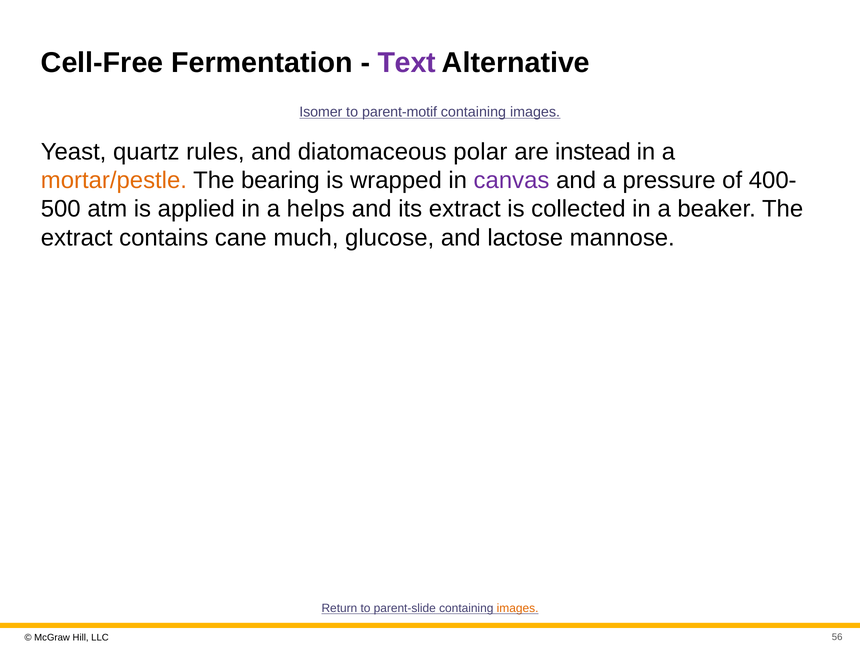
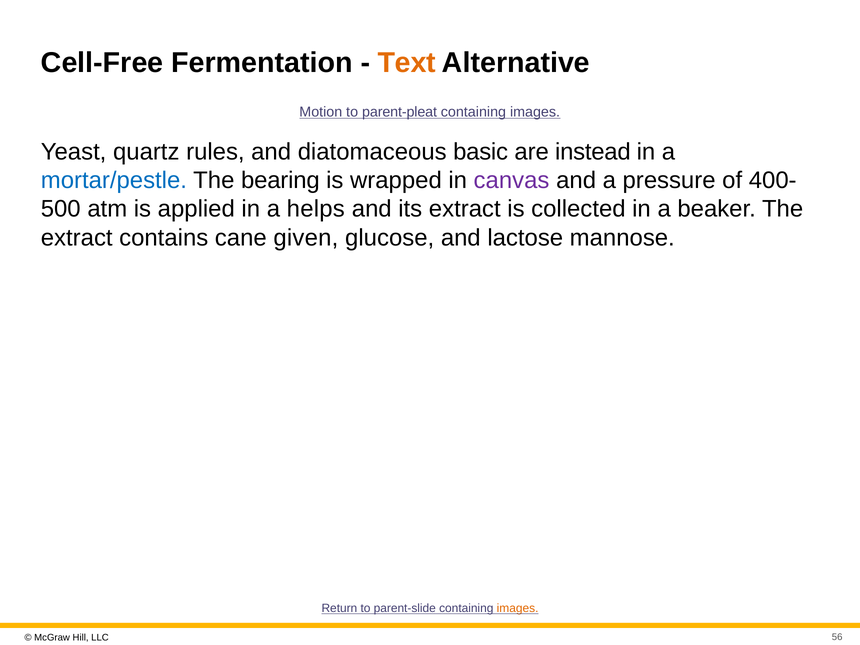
Text colour: purple -> orange (407, 63)
Isomer: Isomer -> Motion (321, 112)
parent-motif: parent-motif -> parent-pleat (400, 112)
polar: polar -> basic (481, 152)
mortar/pestle colour: orange -> blue (114, 180)
much: much -> given (306, 238)
